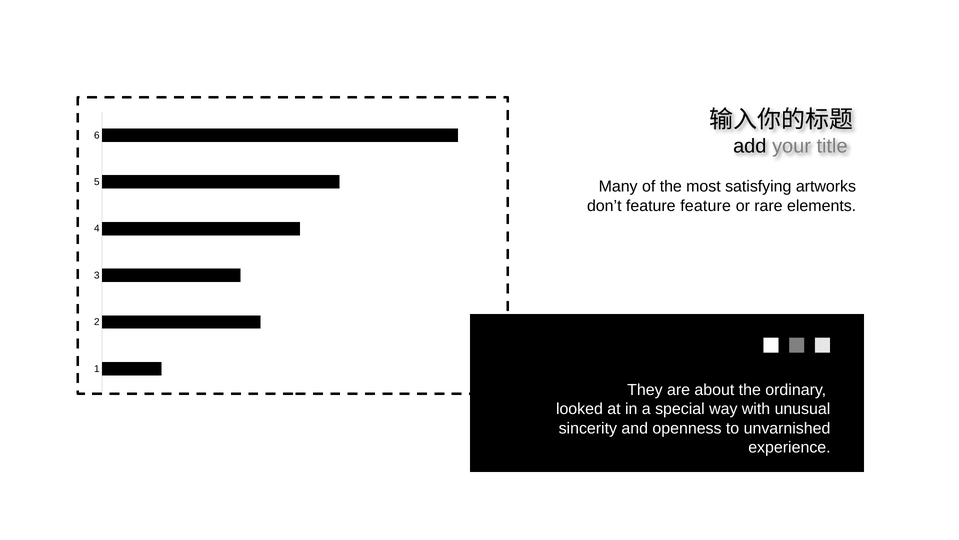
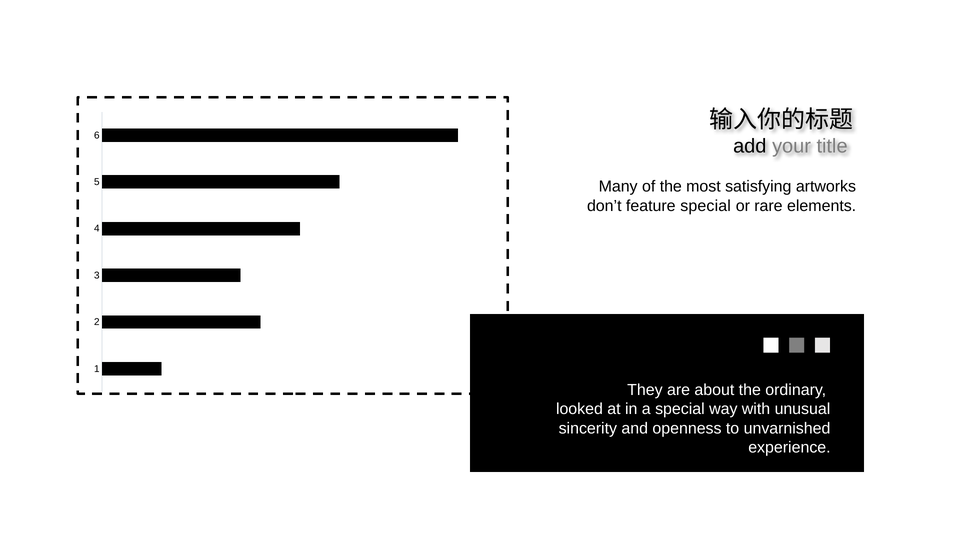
feature feature: feature -> special (706, 206)
